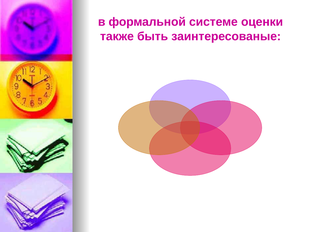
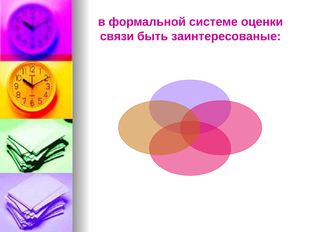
также: также -> связи (117, 36)
